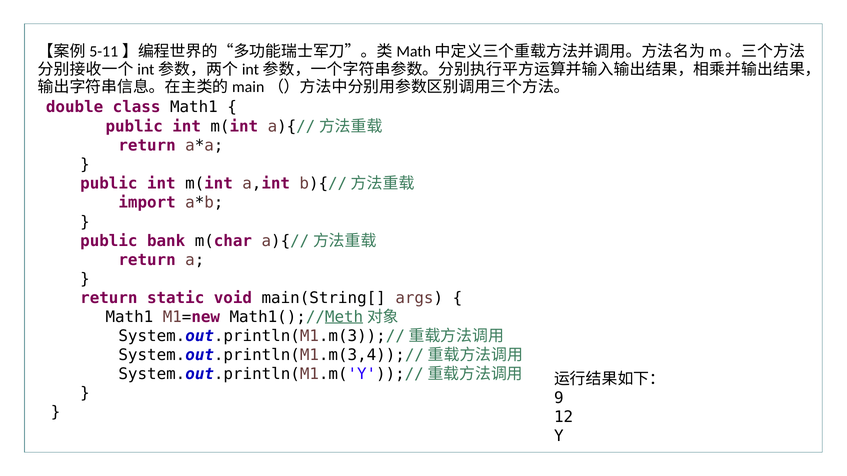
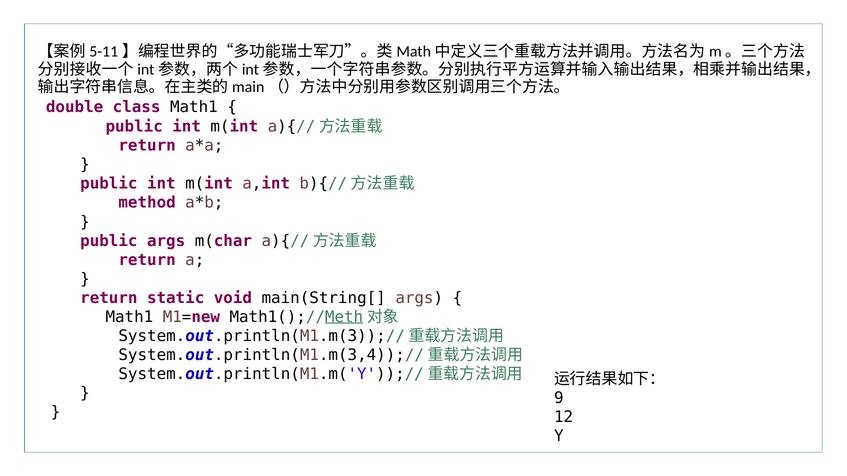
import: import -> method (147, 203)
public bank: bank -> args (166, 241)
